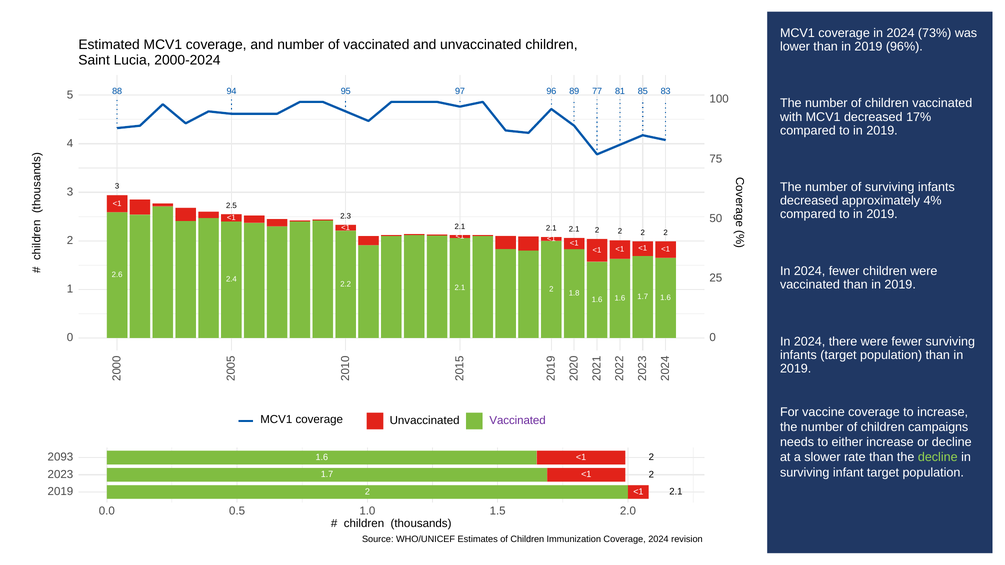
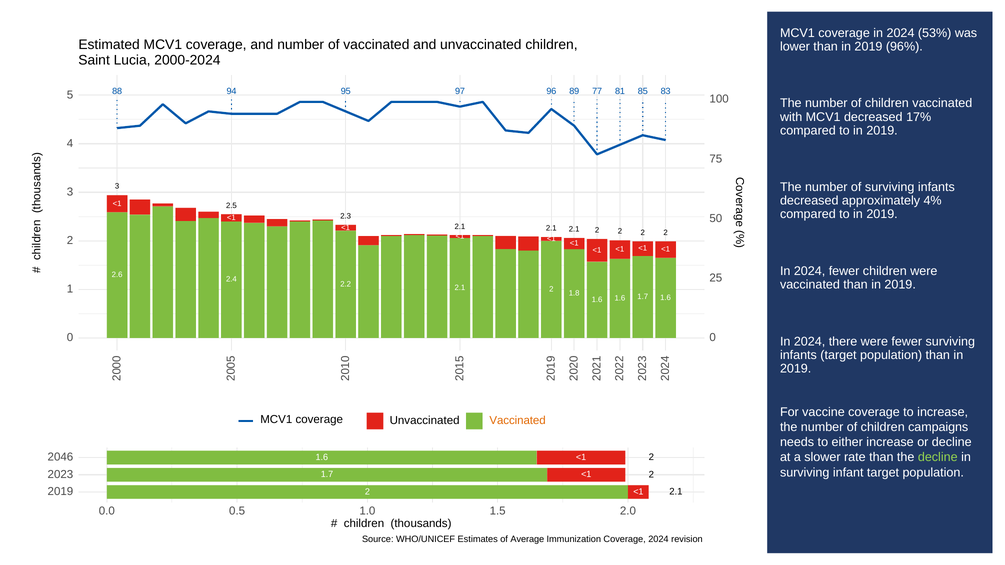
73%: 73% -> 53% (935, 33)
Vaccinated colour: purple -> orange (518, 421)
2093: 2093 -> 2046 (60, 457)
Estimates of Children: Children -> Average (527, 540)
